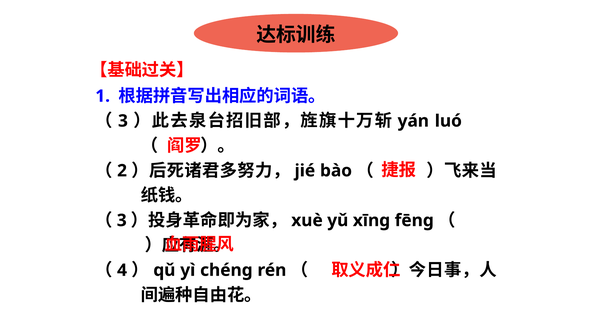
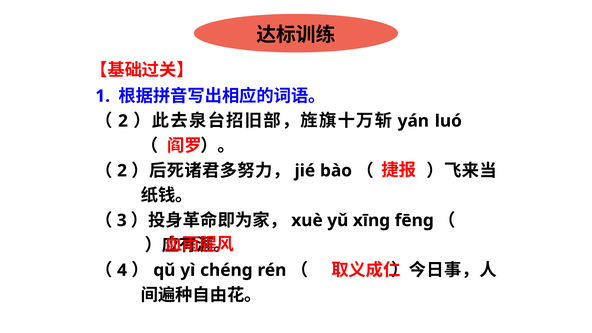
3: 3 -> 2 (123, 121)
